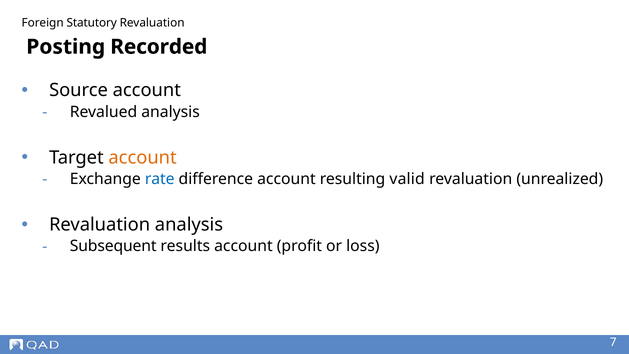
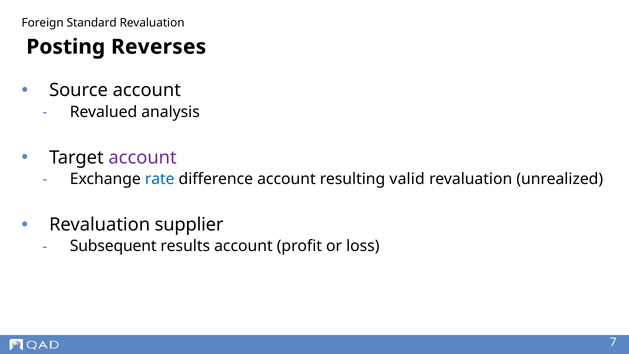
Statutory: Statutory -> Standard (92, 23)
Recorded: Recorded -> Reverses (159, 47)
account colour: orange -> purple (143, 157)
Revaluation analysis: analysis -> supplier (189, 225)
